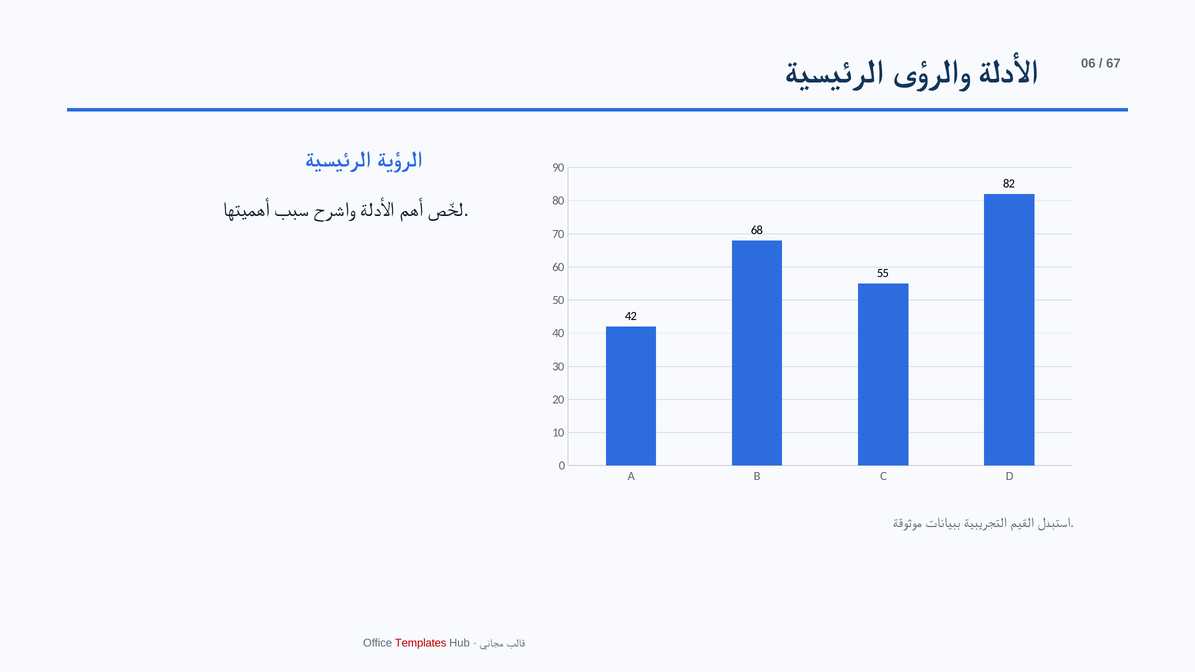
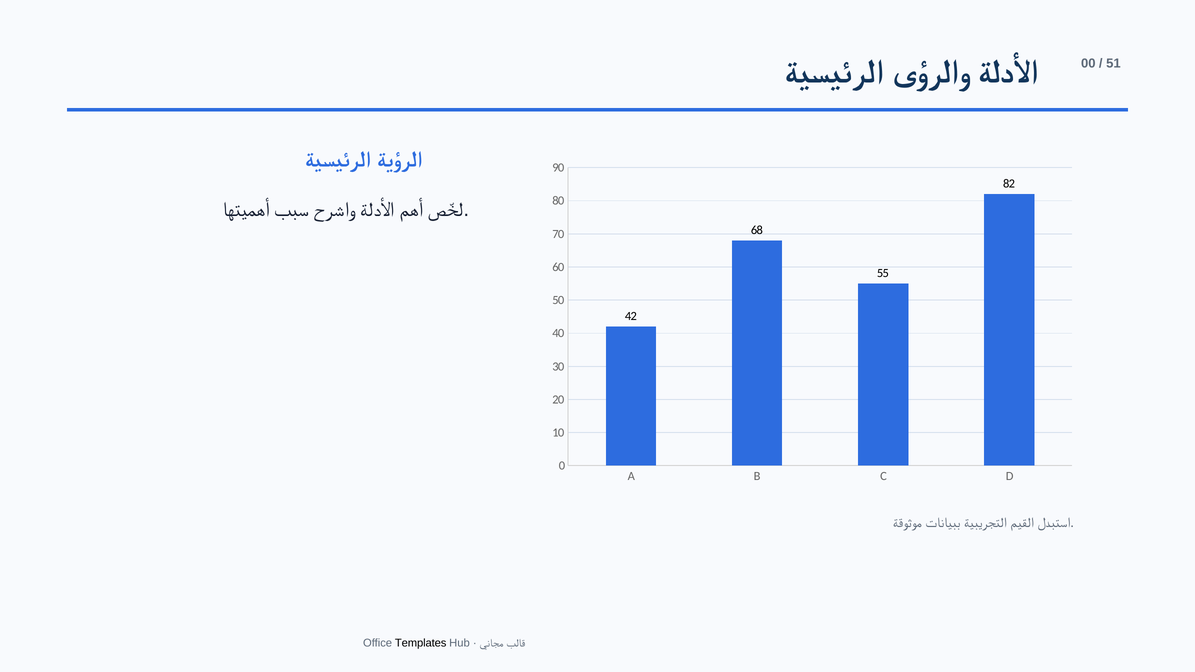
06: 06 -> 00 (1088, 64)
67: 67 -> 51 (1113, 64)
Templates colour: red -> black (421, 643)
